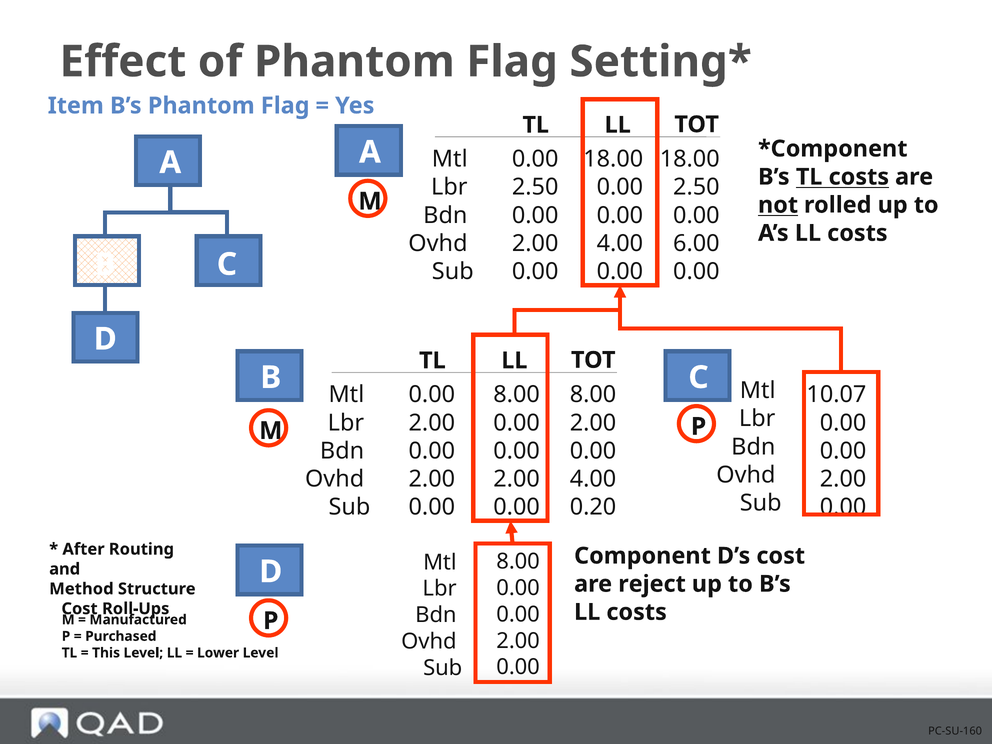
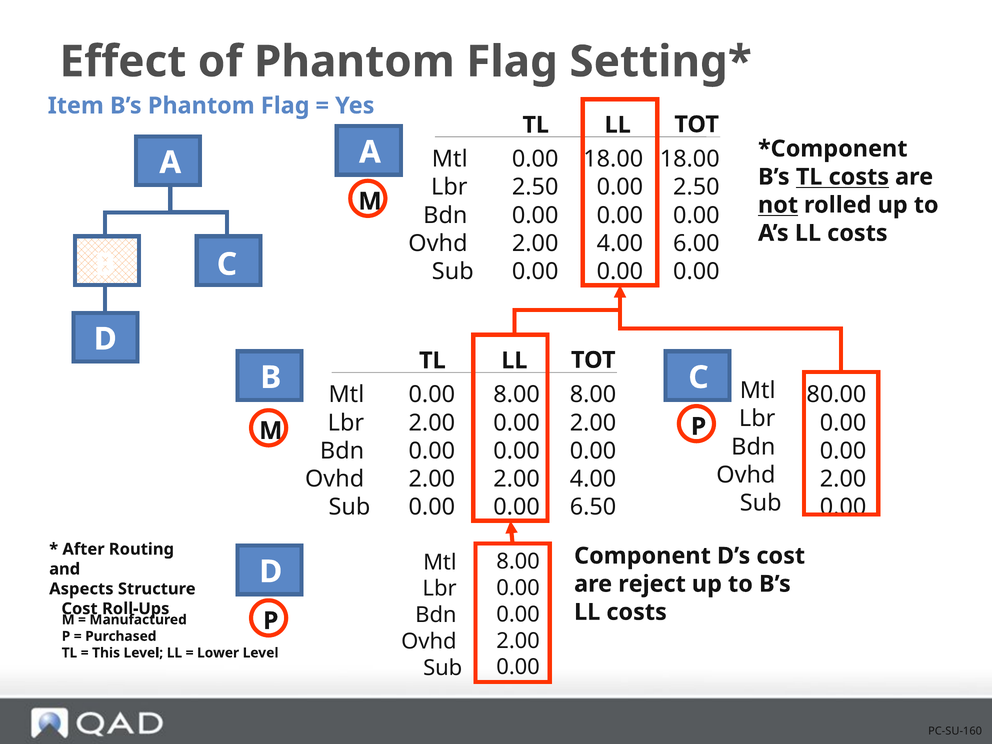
10.07: 10.07 -> 80.00 (836, 395)
0.20: 0.20 -> 6.50 (593, 507)
Method: Method -> Aspects (81, 589)
